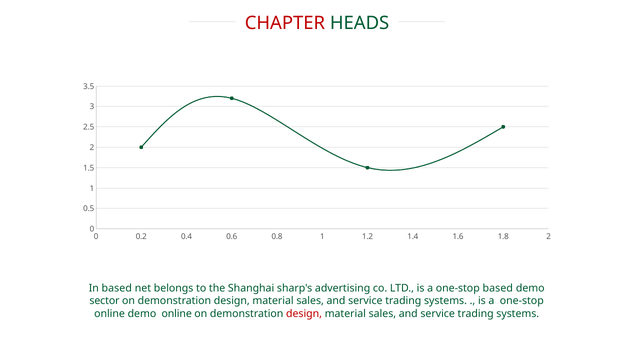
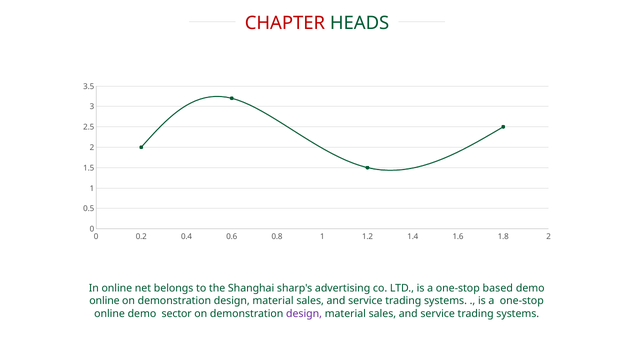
In based: based -> online (117, 288)
sector: sector -> online (104, 301)
demo online: online -> sector (177, 313)
design colour: red -> purple (304, 313)
